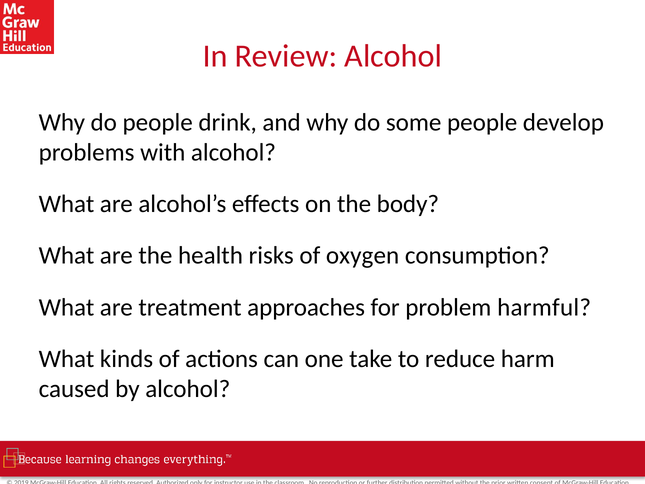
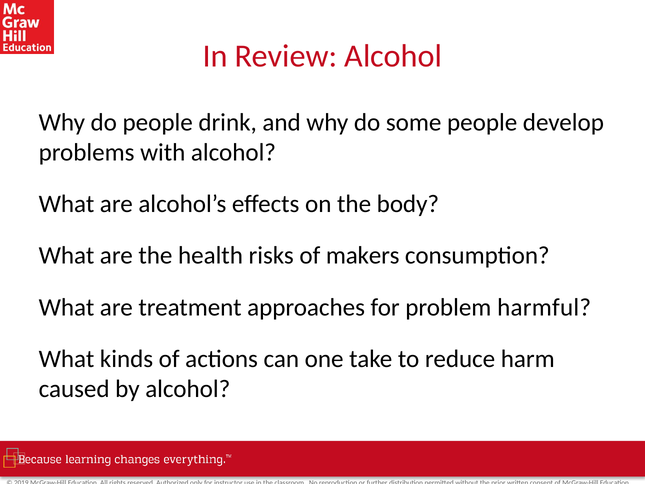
oxygen: oxygen -> makers (363, 256)
